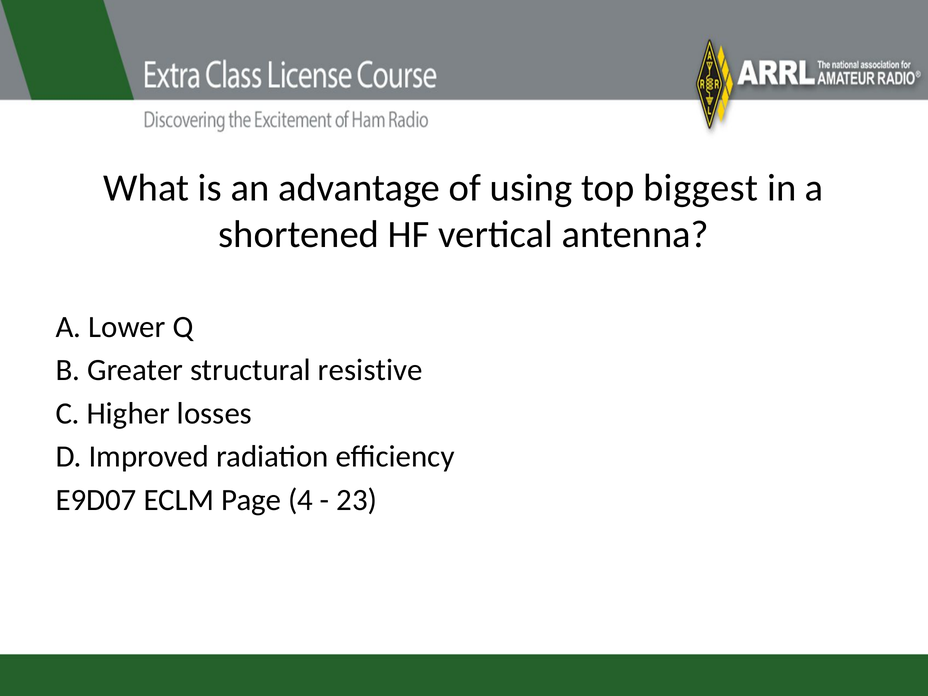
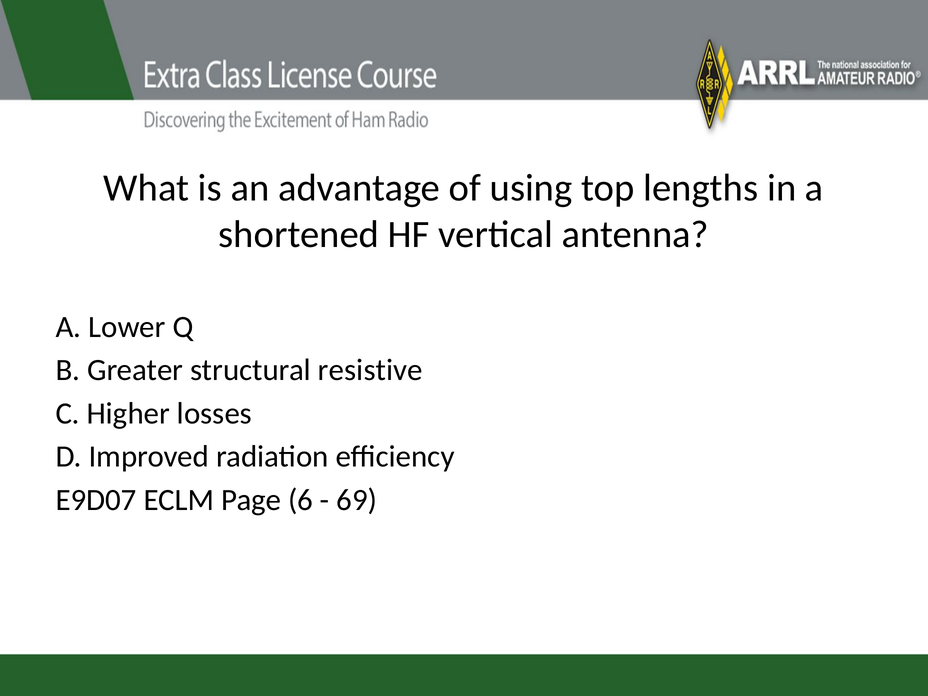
biggest: biggest -> lengths (701, 188)
4: 4 -> 6 (301, 500)
23: 23 -> 69 (357, 500)
